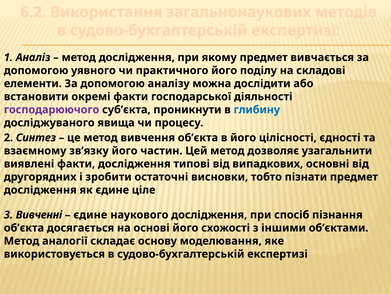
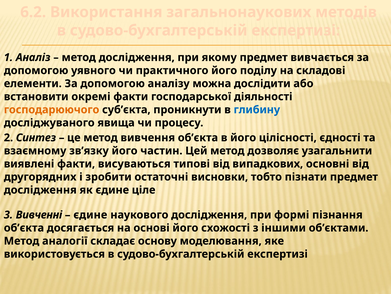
господарюючого colour: purple -> orange (52, 109)
факти дослідження: дослідження -> висуваються (134, 163)
спосіб: спосіб -> формі (292, 214)
